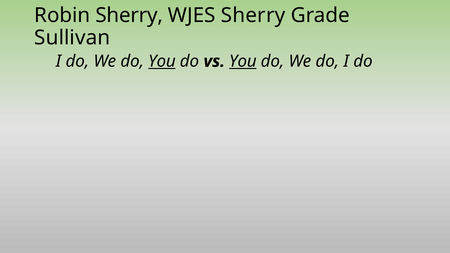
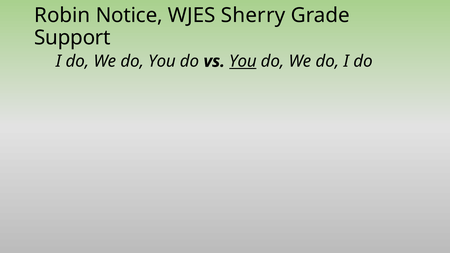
Robin Sherry: Sherry -> Notice (129, 16)
Sullivan: Sullivan -> Support (72, 38)
You underline: present -> none (162, 61)
